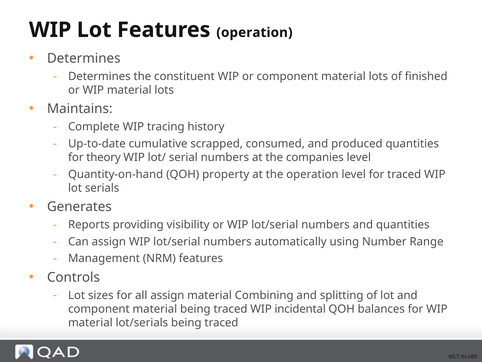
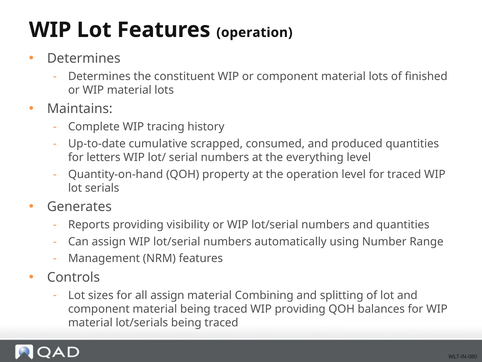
theory: theory -> letters (104, 157)
companies: companies -> everything (315, 157)
WIP incidental: incidental -> providing (300, 309)
